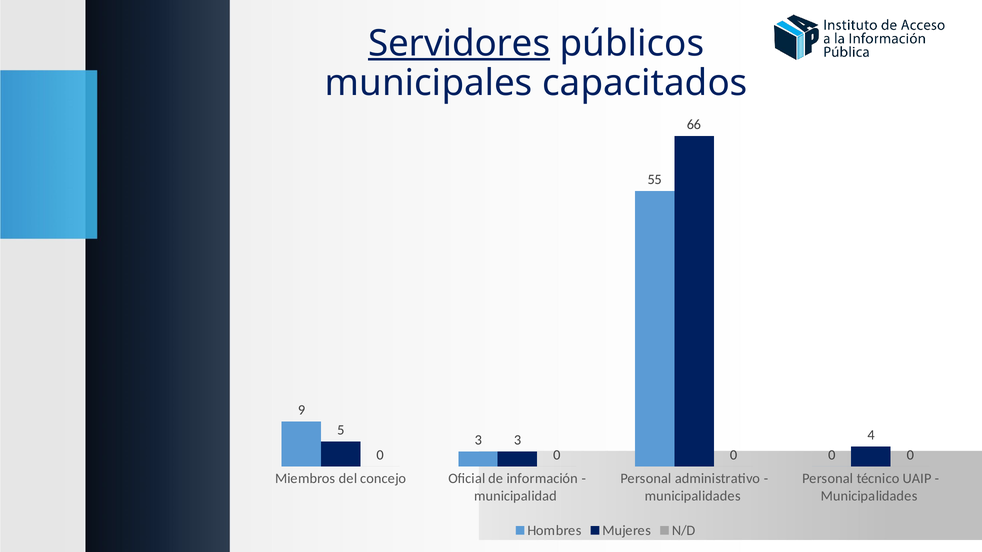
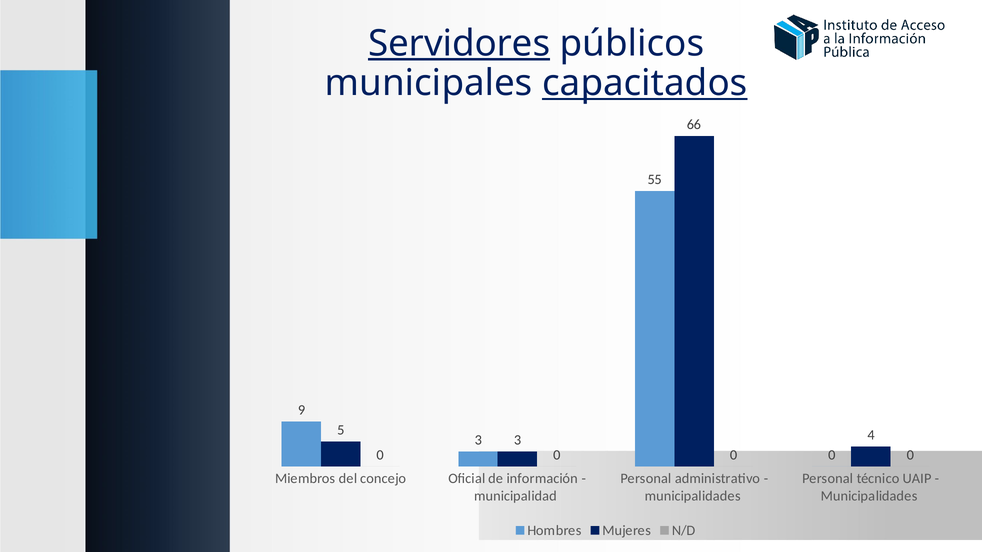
capacitados underline: none -> present (645, 83)
